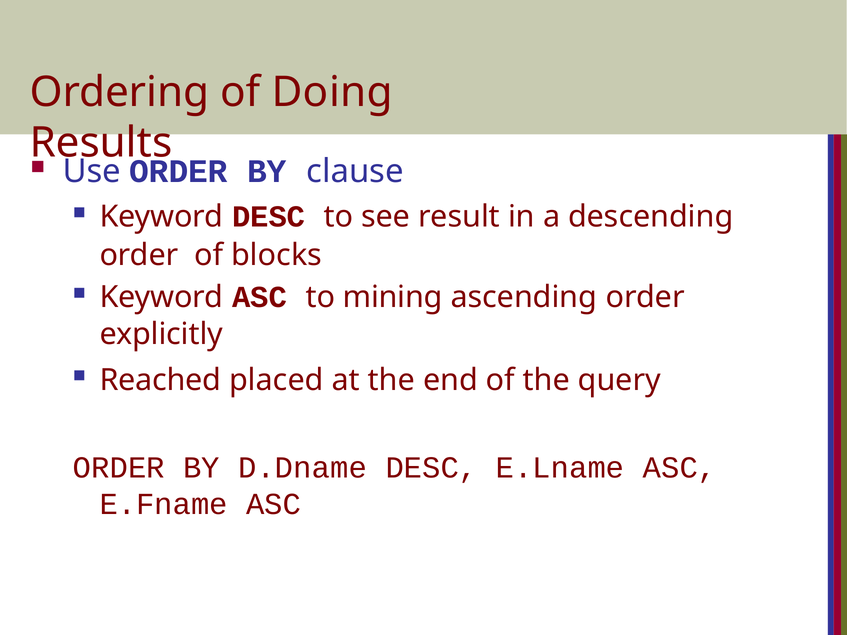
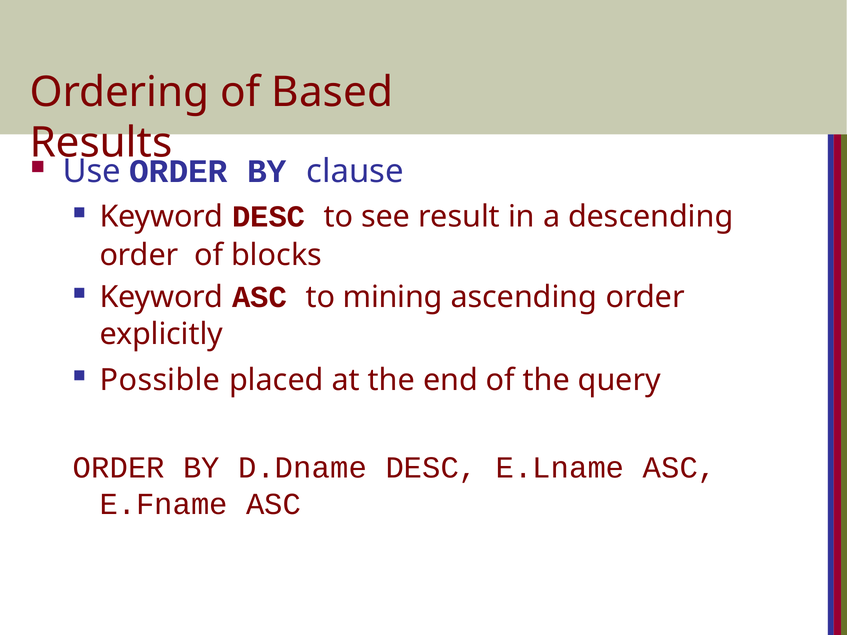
Doing: Doing -> Based (332, 92)
Reached: Reached -> Possible (160, 380)
